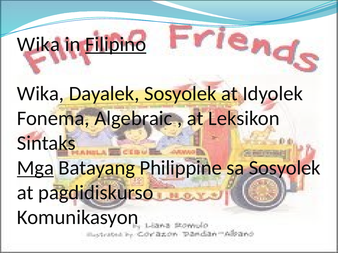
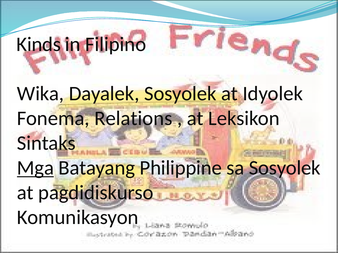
Wika: Wika -> Kinds (39, 44)
Filipino underline: present -> none (116, 44)
Algebraic: Algebraic -> Relations (133, 119)
